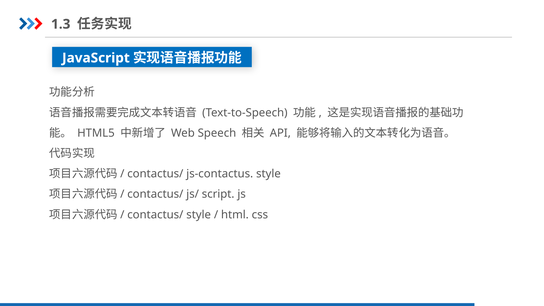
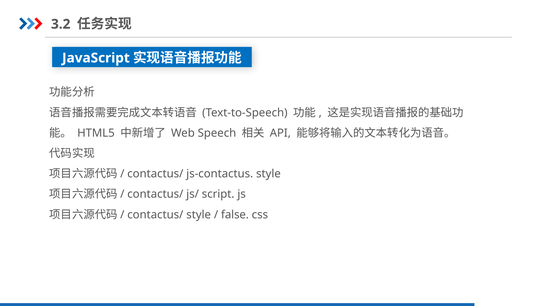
1.3: 1.3 -> 3.2 (61, 24)
html: html -> false (235, 215)
